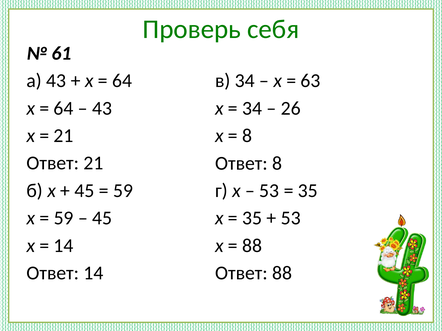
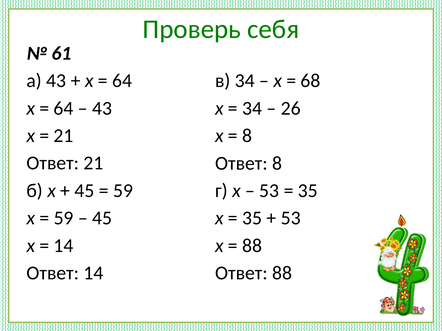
63: 63 -> 68 (311, 81)
